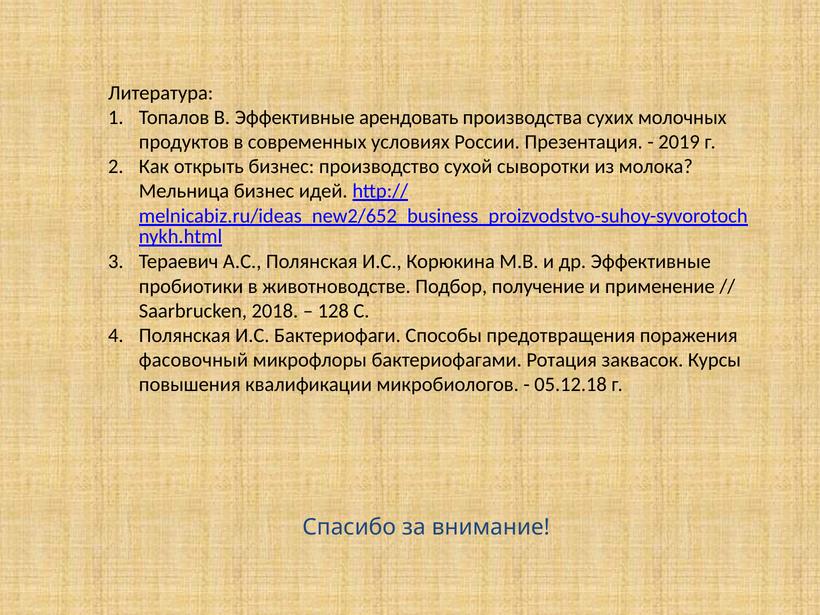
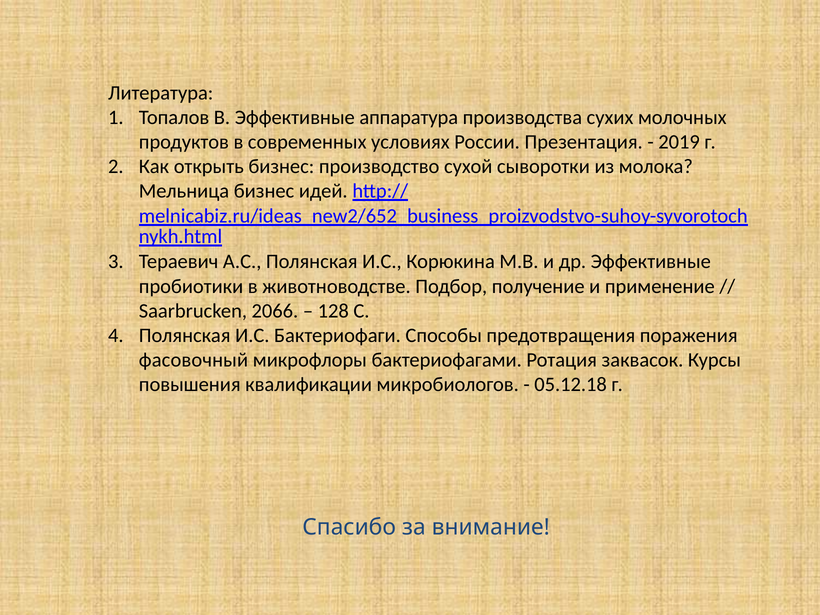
арендовать: арендовать -> аппаратура (409, 117)
2018: 2018 -> 2066 (275, 311)
